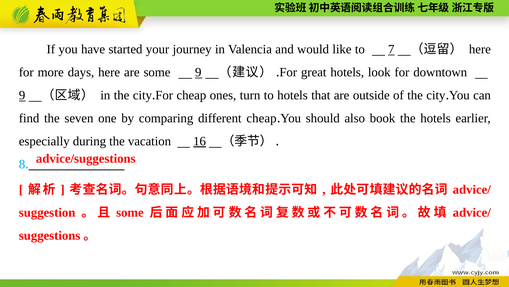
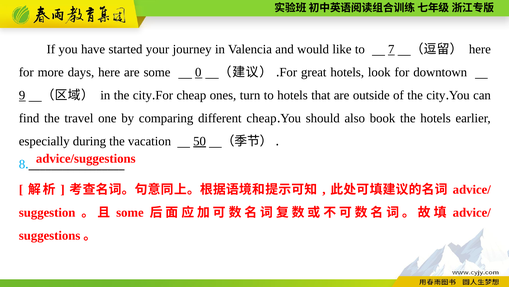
some 9: 9 -> 0 (198, 72)
seven: seven -> travel (79, 118)
16: 16 -> 50 (200, 141)
